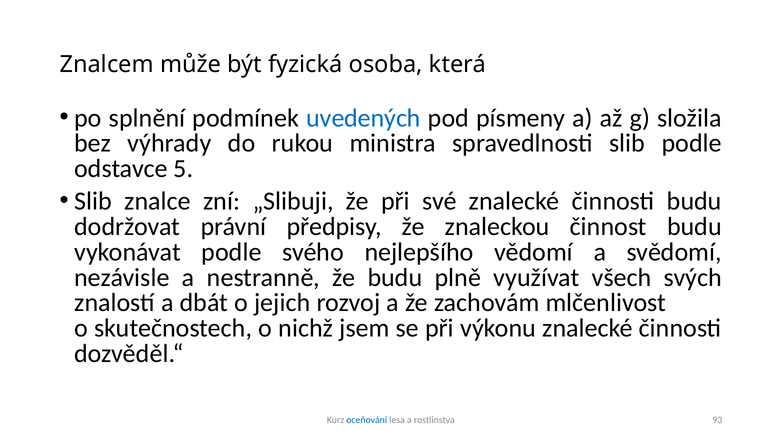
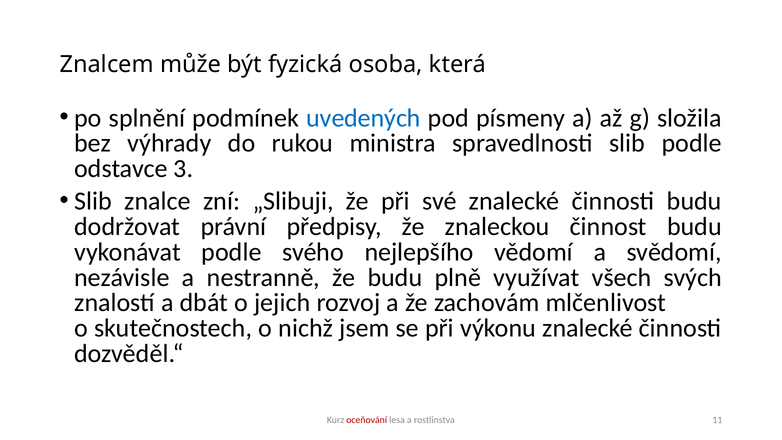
5: 5 -> 3 (183, 169)
oceňování colour: blue -> red (367, 420)
93: 93 -> 11 (717, 420)
